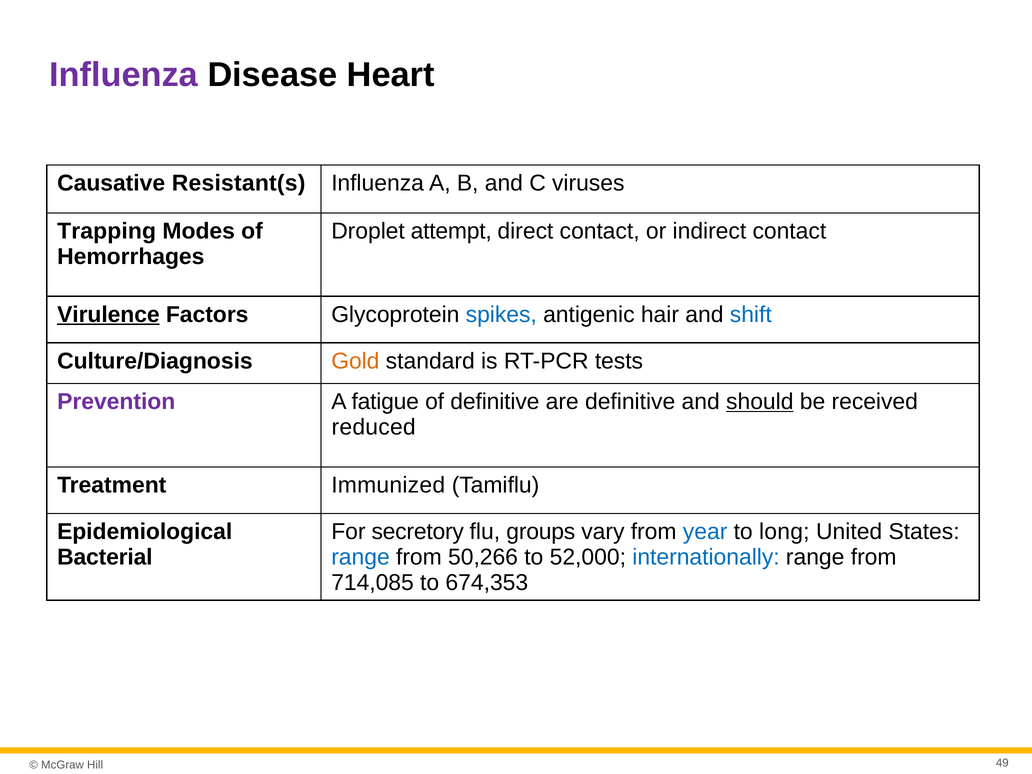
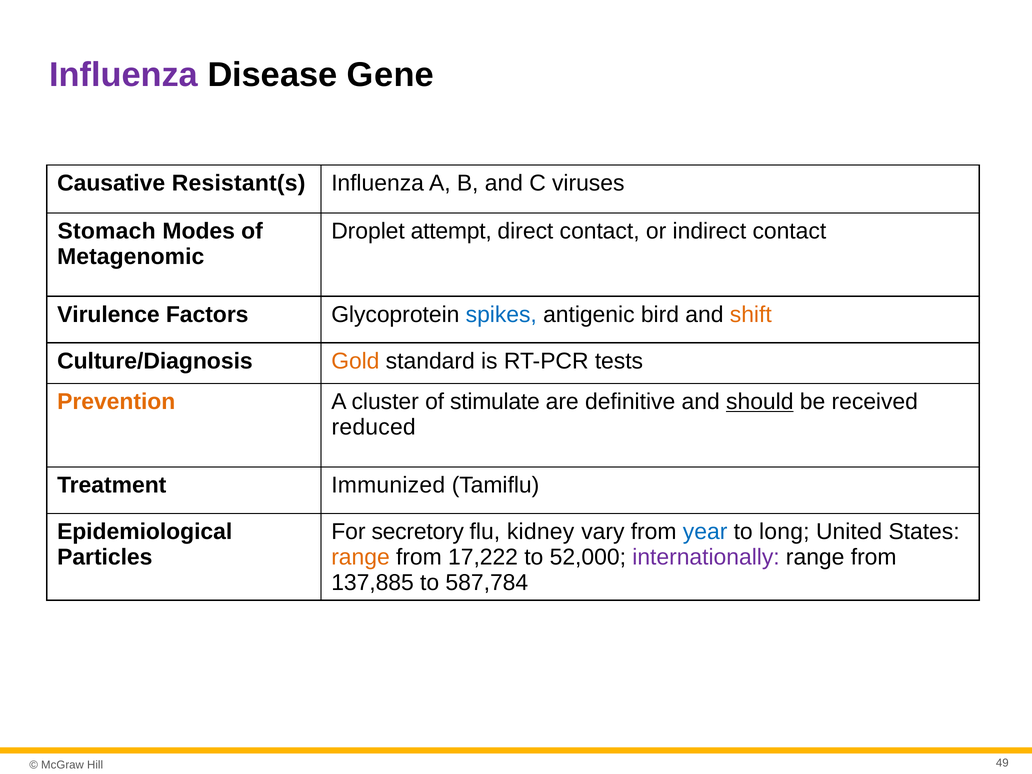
Heart: Heart -> Gene (390, 75)
Trapping: Trapping -> Stomach (107, 231)
Hemorrhages: Hemorrhages -> Metagenomic (131, 257)
Virulence underline: present -> none (108, 315)
hair: hair -> bird (660, 315)
shift colour: blue -> orange (751, 315)
Prevention colour: purple -> orange (116, 402)
fatigue: fatigue -> cluster (385, 402)
of definitive: definitive -> stimulate (495, 402)
groups: groups -> kidney (541, 532)
Bacterial: Bacterial -> Particles (105, 557)
range colour: blue -> orange (361, 557)
50,266: 50,266 -> 17,222 (483, 557)
internationally colour: blue -> purple (706, 557)
714,085: 714,085 -> 137,885 (373, 583)
674,353: 674,353 -> 587,784 (487, 583)
